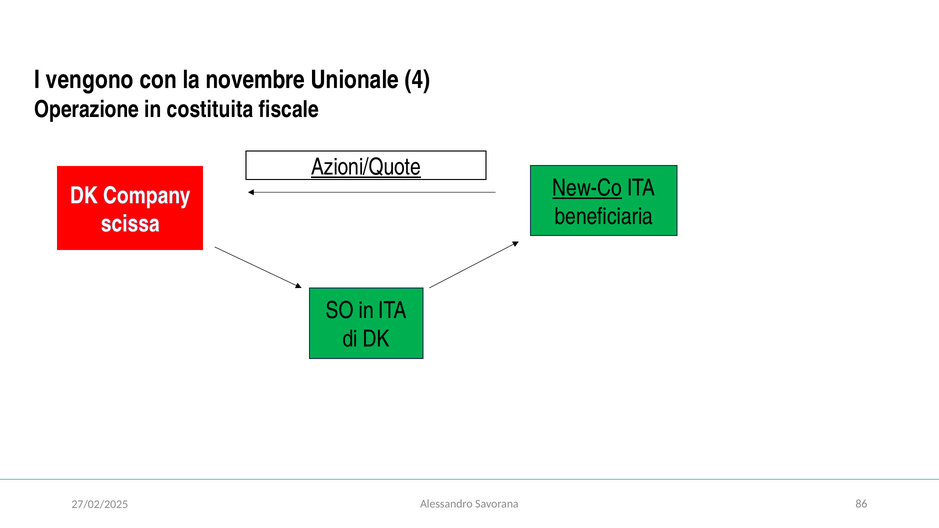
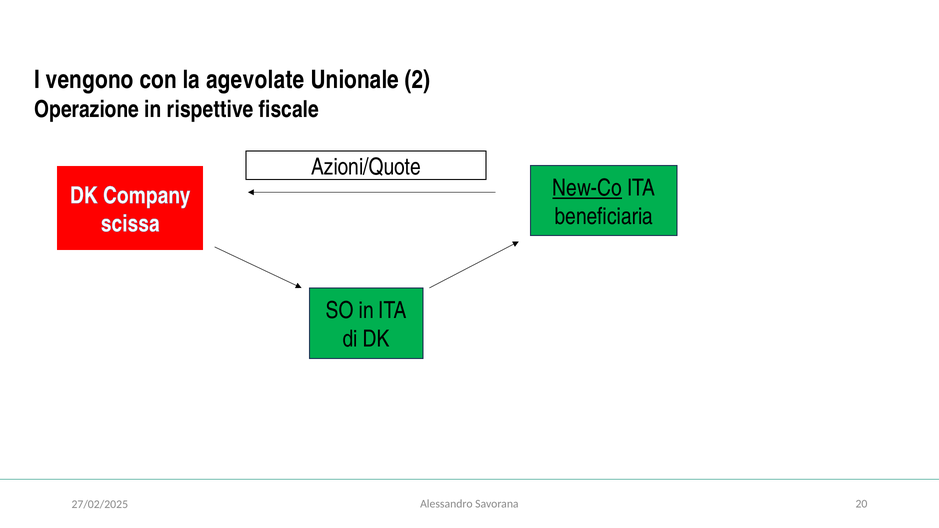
novembre: novembre -> agevolate (255, 80)
4: 4 -> 2 (417, 80)
costituita: costituita -> rispettive (210, 110)
Azioni/Quote underline: present -> none (366, 167)
86: 86 -> 20 (861, 504)
